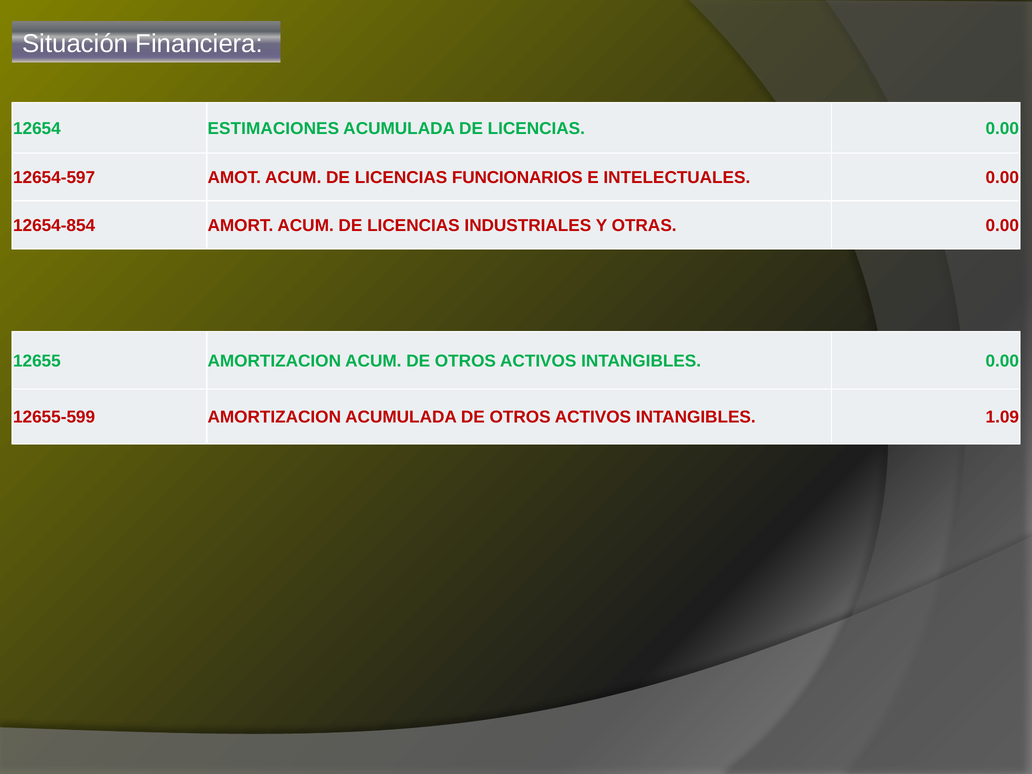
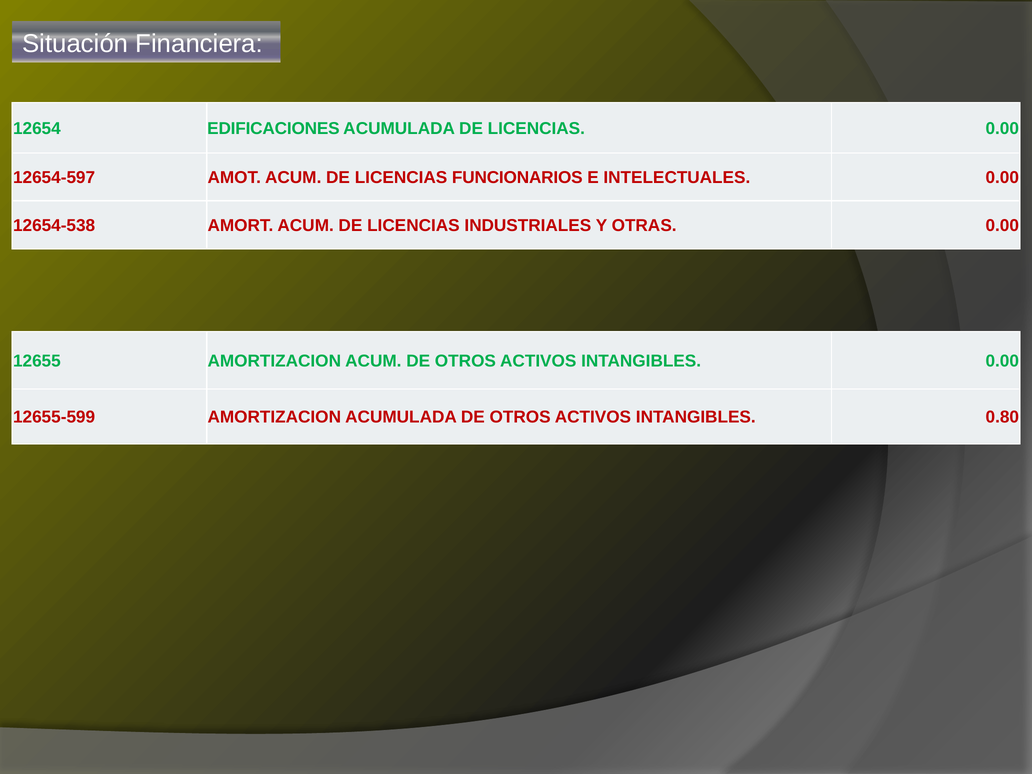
ESTIMACIONES: ESTIMACIONES -> EDIFICACIONES (273, 129)
12654-854: 12654-854 -> 12654-538 (54, 226)
1.09: 1.09 -> 0.80 (1002, 417)
